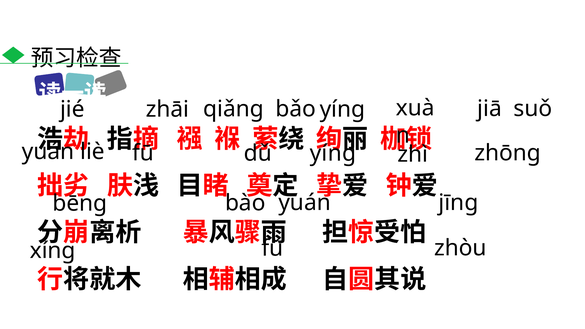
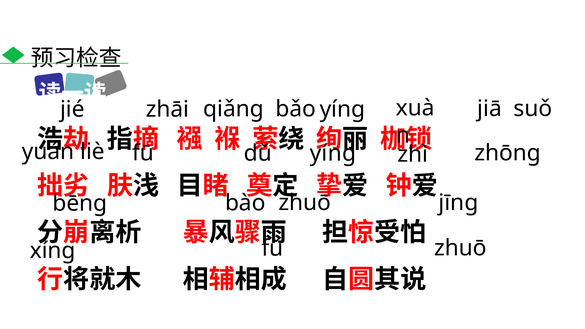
bào yuán: yuán -> zhuō (305, 203)
fǔ zhòu: zhòu -> zhuō (460, 248)
